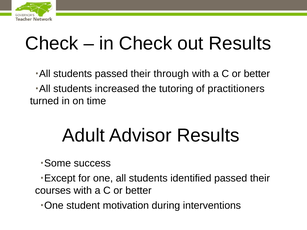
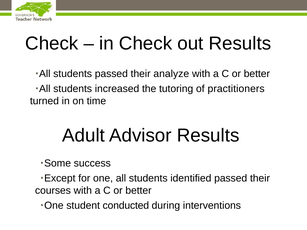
through: through -> analyze (171, 74)
motivation: motivation -> conducted (126, 206)
